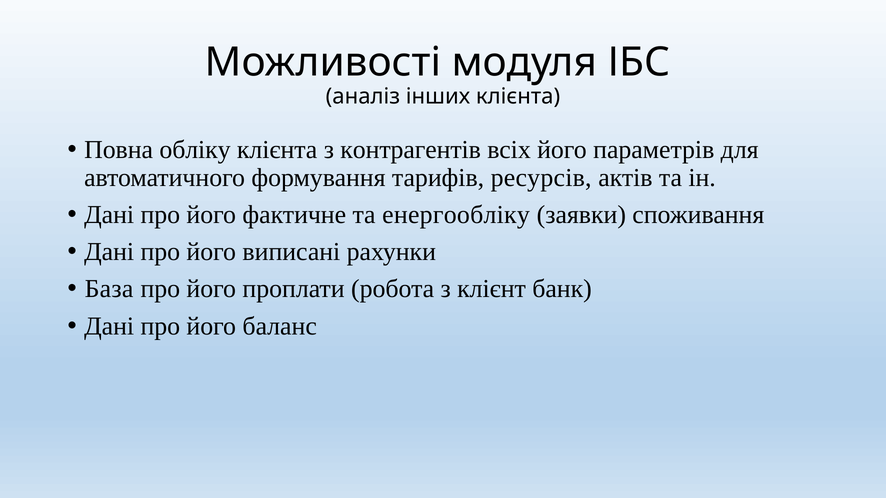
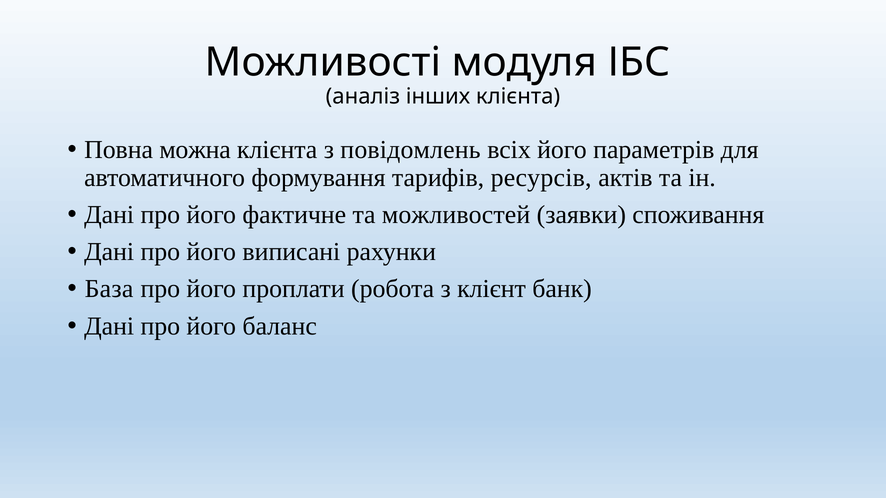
обліку: обліку -> можна (195, 150)
контрагентів: контрагентів -> повідомлень (410, 150)
енергообліку: енергообліку -> можливостей (456, 215)
